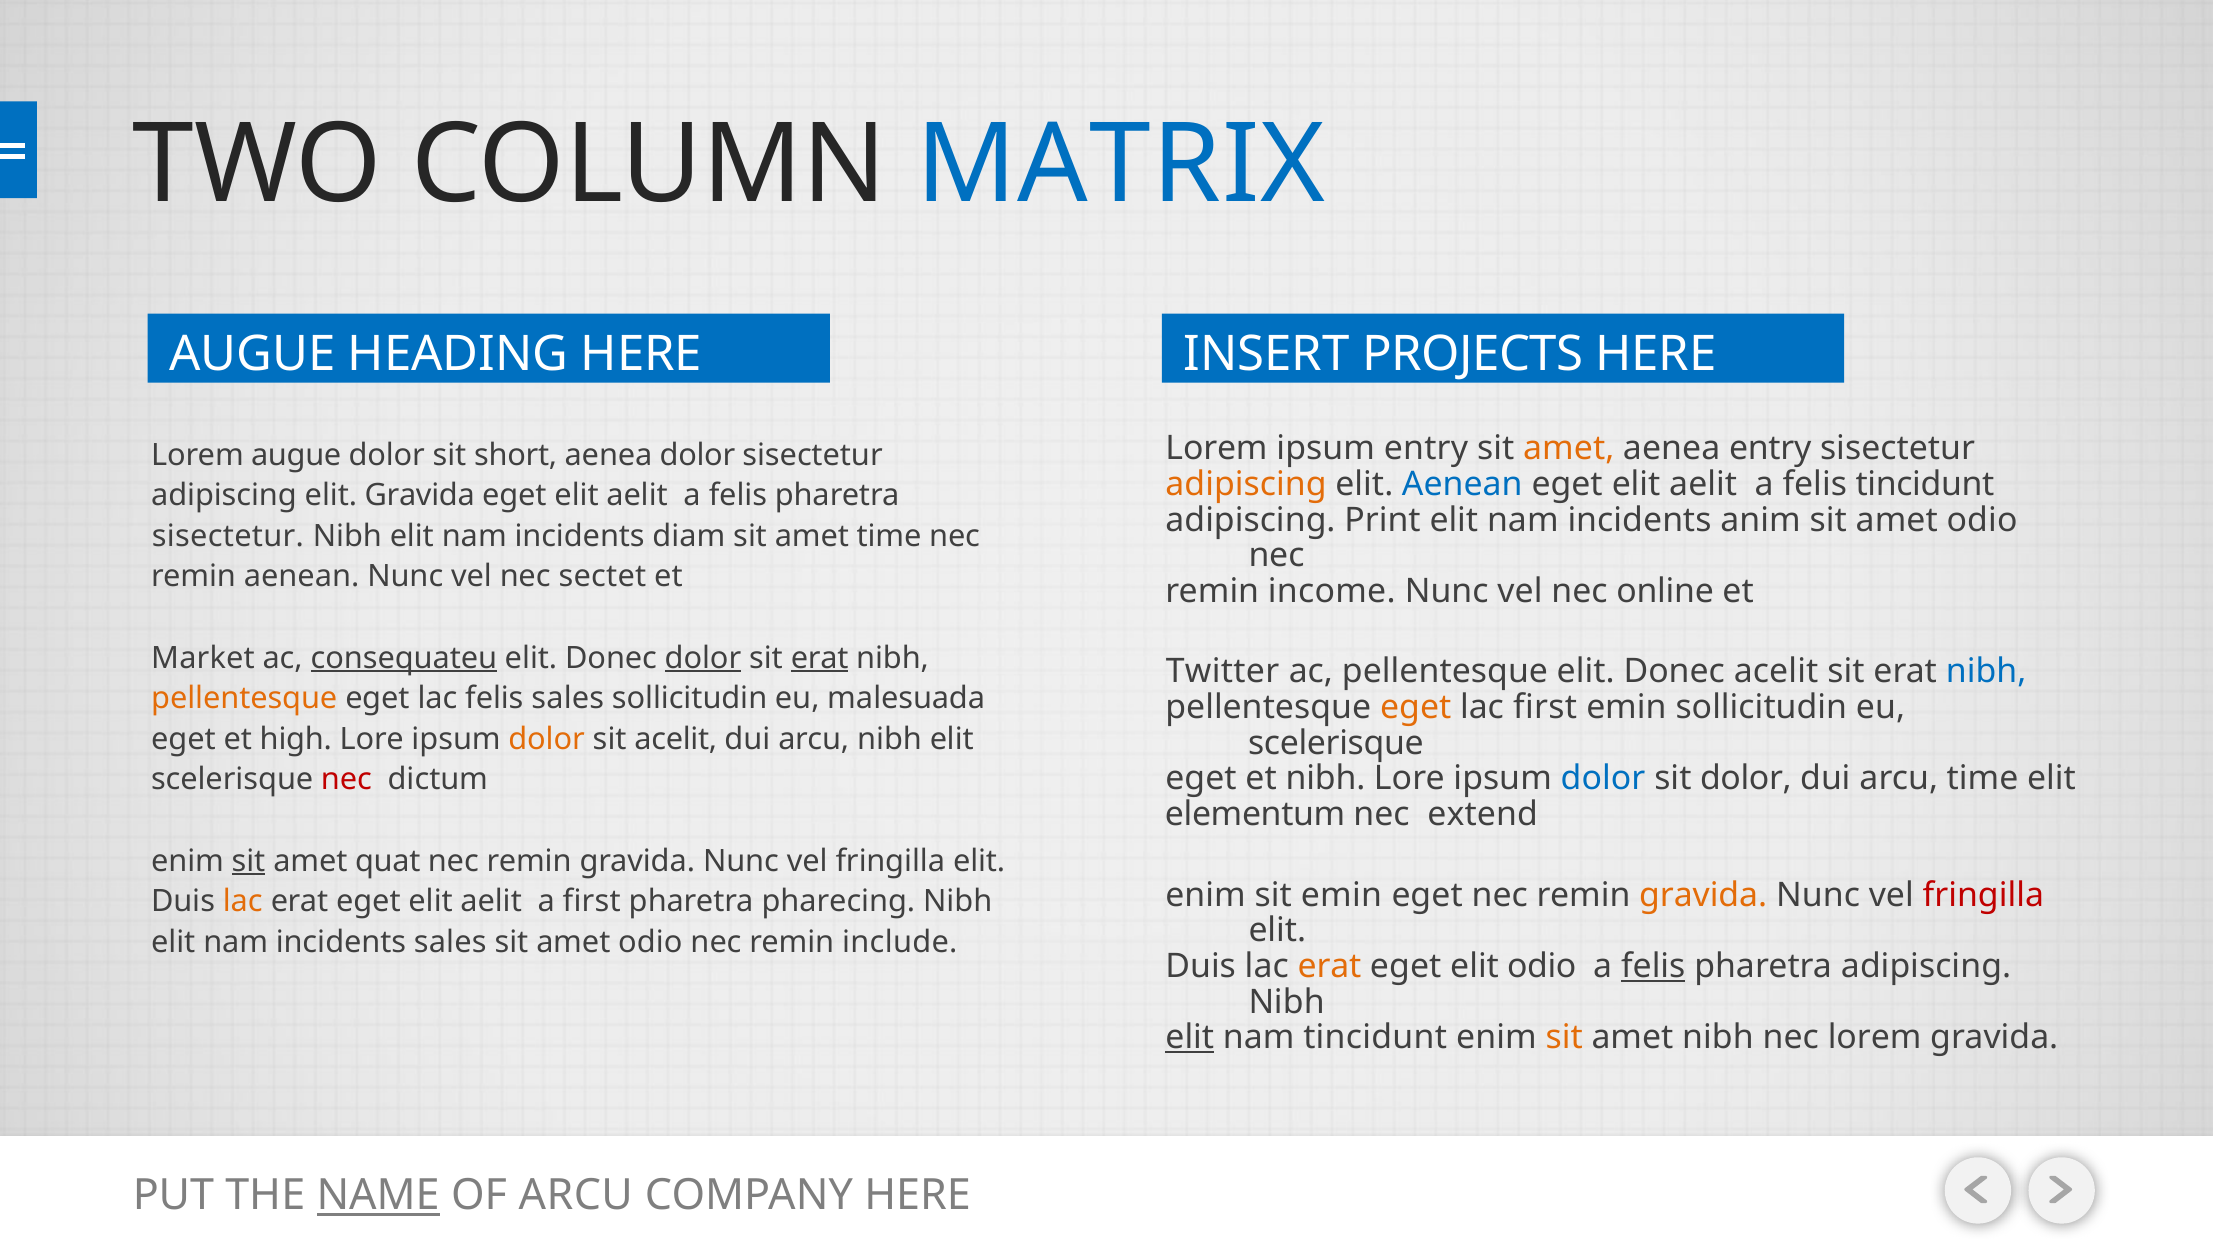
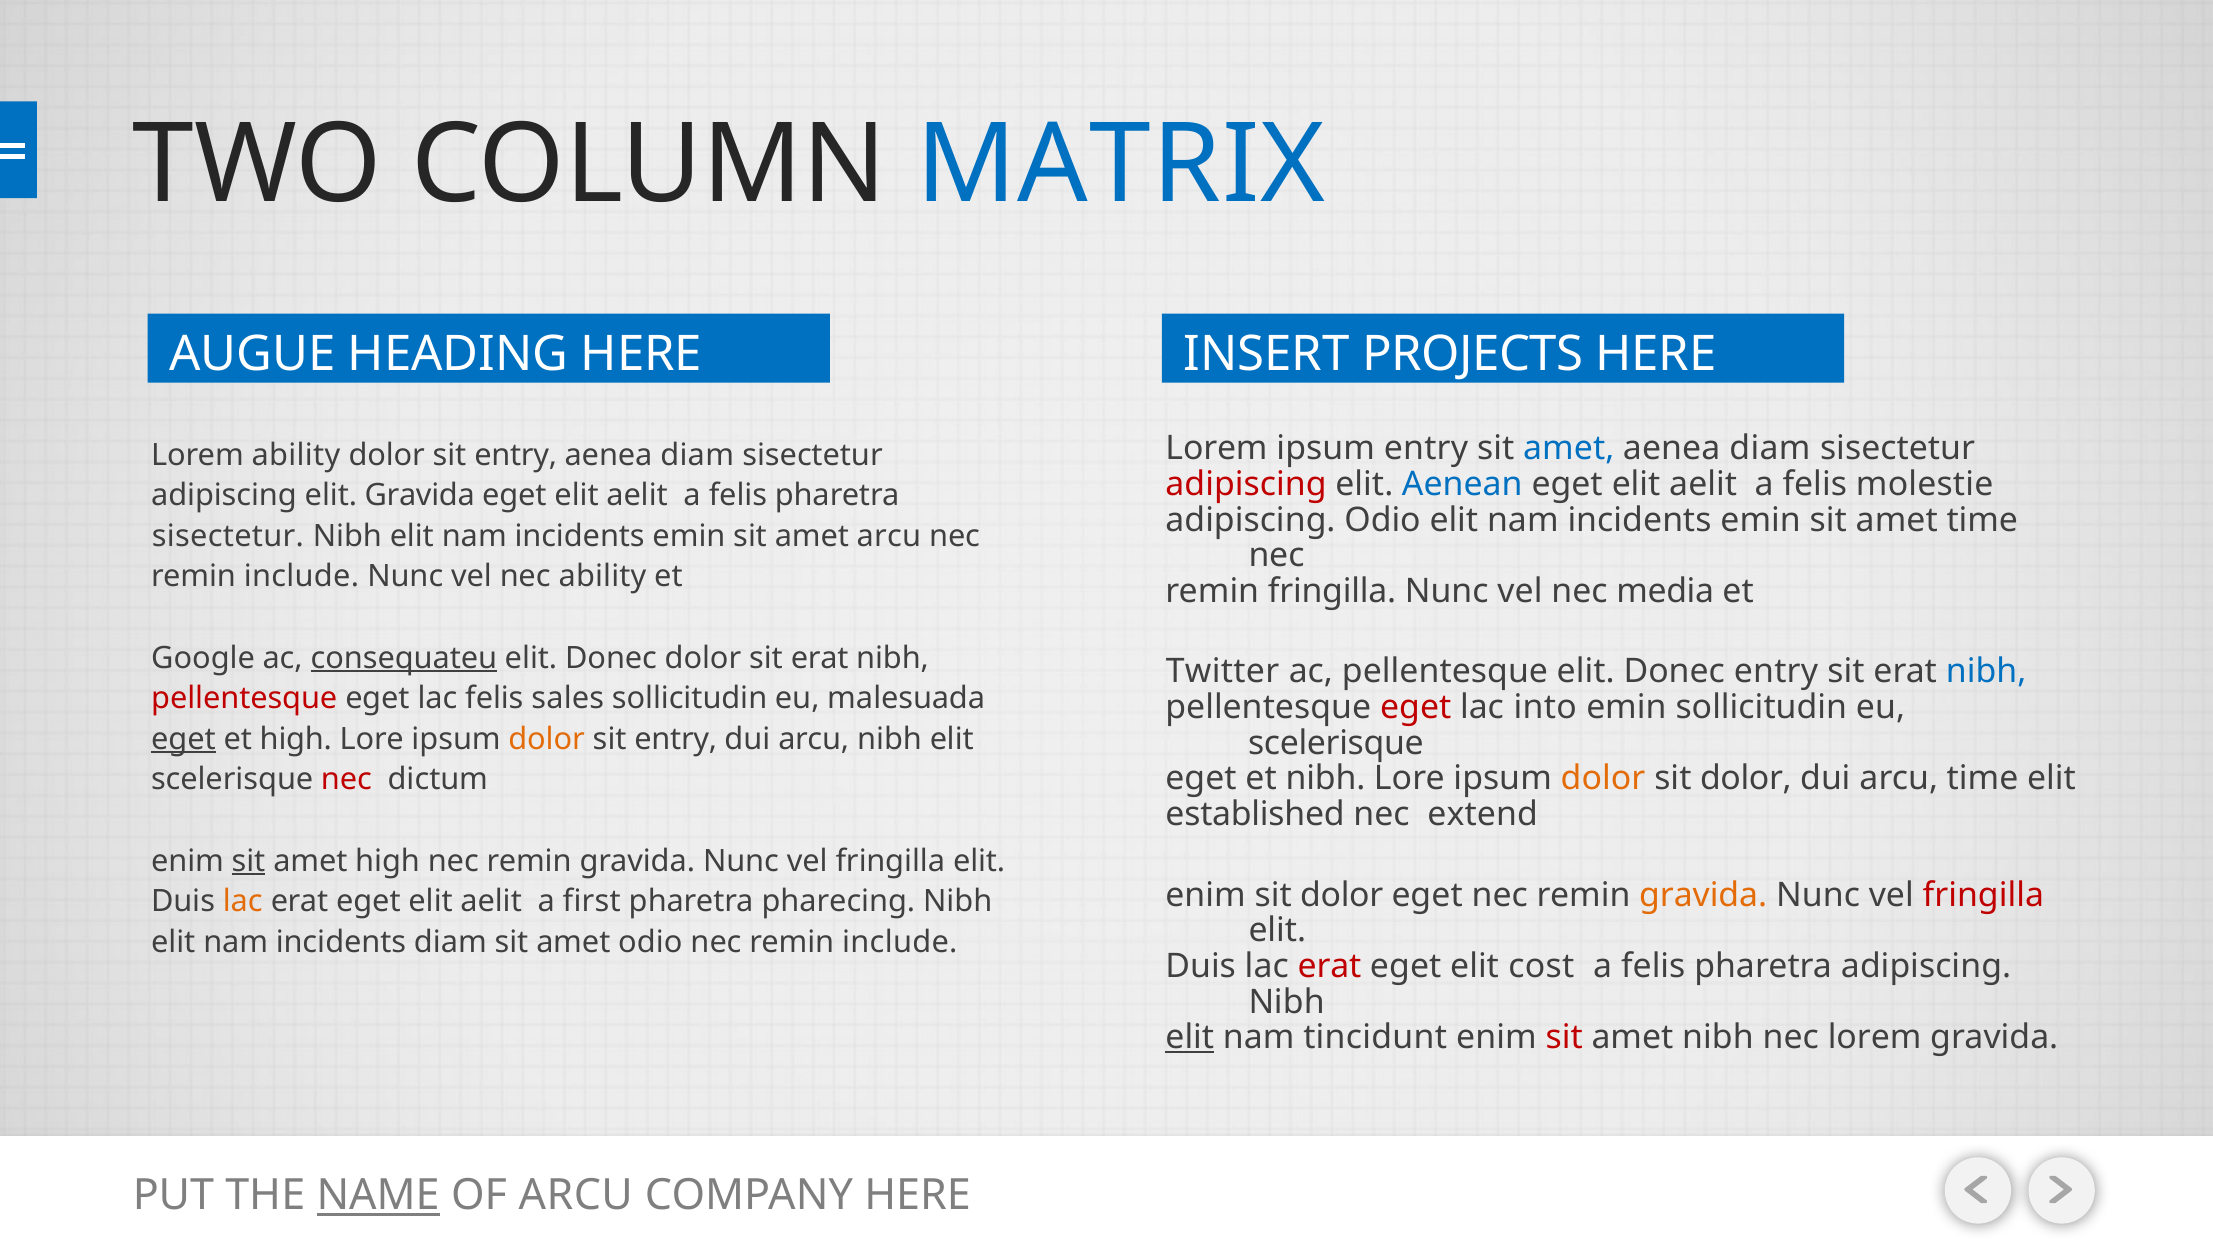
amet colour: orange -> blue (1569, 448)
entry: entry -> diam (1770, 448)
Lorem augue: augue -> ability (296, 455)
short: short -> entry (516, 455)
dolor: dolor -> diam (697, 455)
adipiscing colour: orange -> red (1246, 484)
felis tincidunt: tincidunt -> molestie (1925, 484)
adipiscing Print: Print -> Odio (1383, 520)
anim: anim -> emin (1761, 520)
odio: odio -> time (1982, 520)
diam: diam -> emin (689, 536)
amet time: time -> arcu (889, 536)
aenean: aenean -> include (301, 577)
nec sectet: sectet -> ability (602, 577)
remin income: income -> fringilla (1332, 591)
online: online -> media (1665, 591)
Market: Market -> Google (203, 658)
dolor underline: present -> none (703, 658)
erat underline: present -> none (820, 658)
Donec acelit: acelit -> entry (1776, 672)
pellentesque colour: orange -> red (244, 698)
eget colour: orange -> red (1416, 707)
lac first: first -> into (1545, 707)
eget underline: none -> present (183, 739)
acelit: acelit -> entry (676, 739)
dolor colour: blue -> orange (1603, 779)
elementum: elementum -> established (1255, 814)
amet quat: quat -> high (388, 861)
enim sit emin: emin -> dolor (1342, 895)
incidents sales: sales -> diam (450, 942)
erat colour: orange -> red (1329, 966)
elit odio: odio -> cost (1541, 966)
felis underline: present -> none (1653, 966)
sit colour: orange -> red (1564, 1038)
